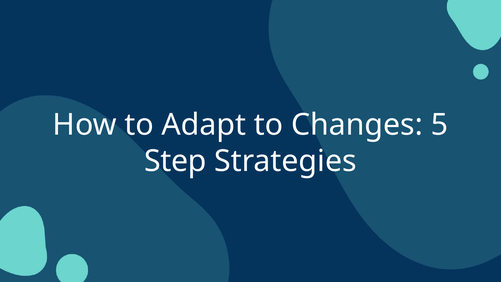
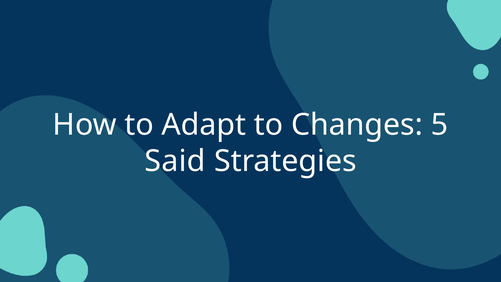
Step: Step -> Said (175, 161)
